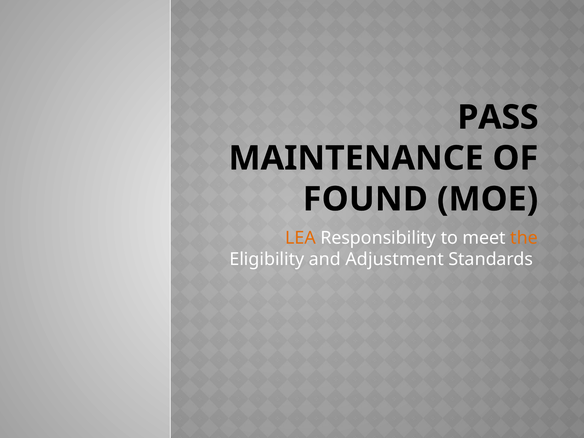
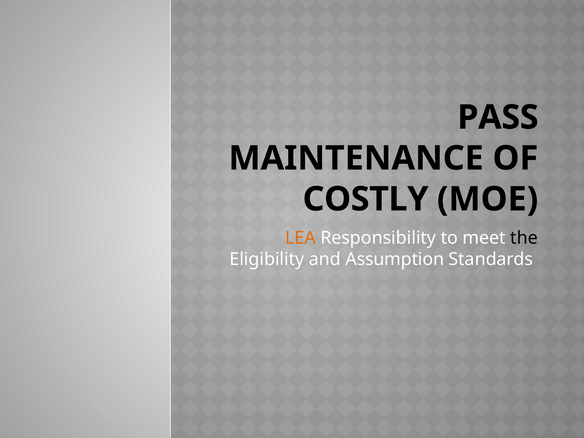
FOUND: FOUND -> COSTLY (366, 199)
the colour: orange -> black (524, 238)
Adjustment: Adjustment -> Assumption (395, 259)
